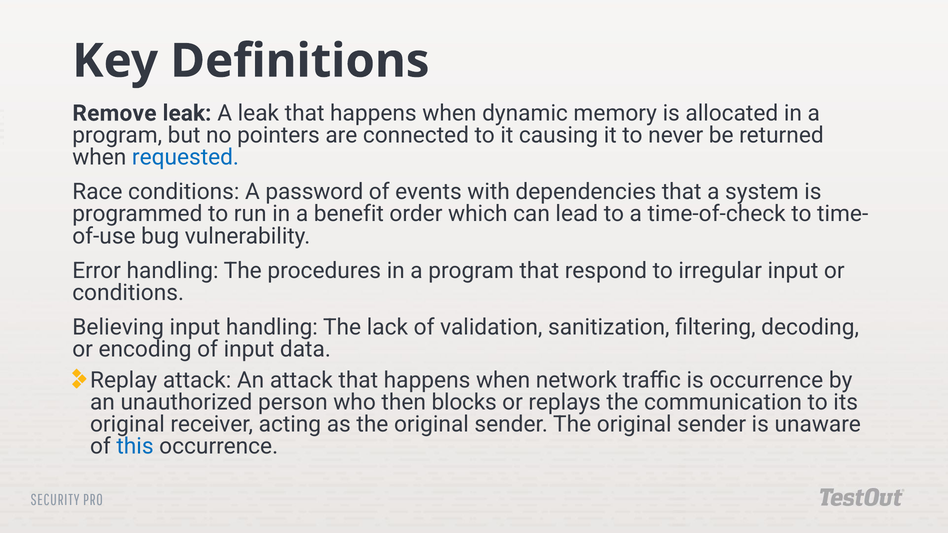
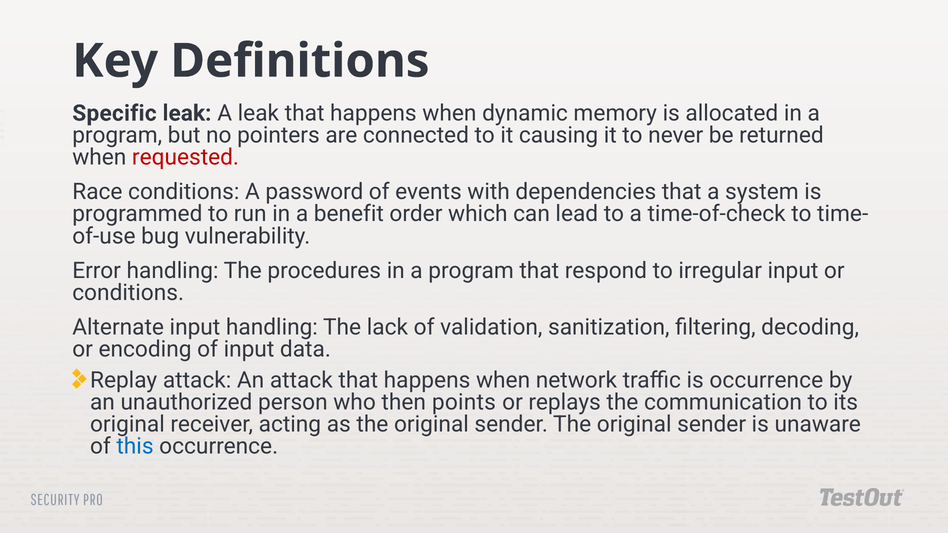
Remove: Remove -> Specific (114, 113)
requested colour: blue -> red (185, 157)
Believing: Believing -> Alternate (118, 328)
blocks: blocks -> points (464, 403)
